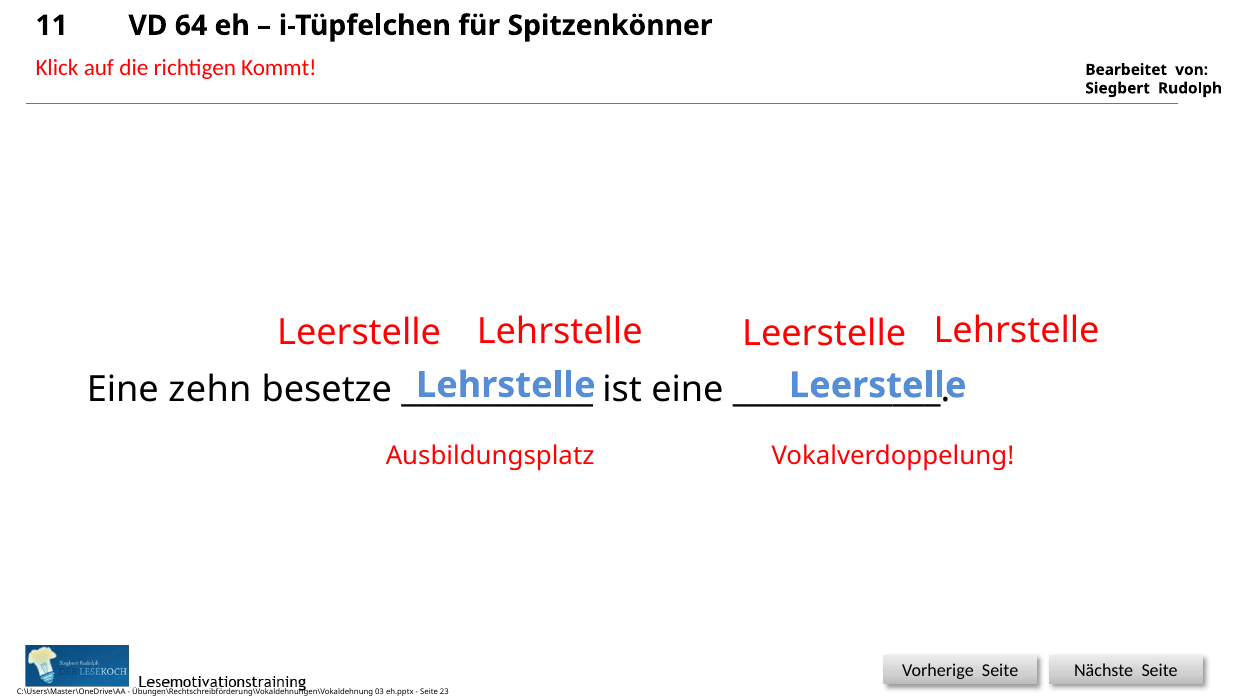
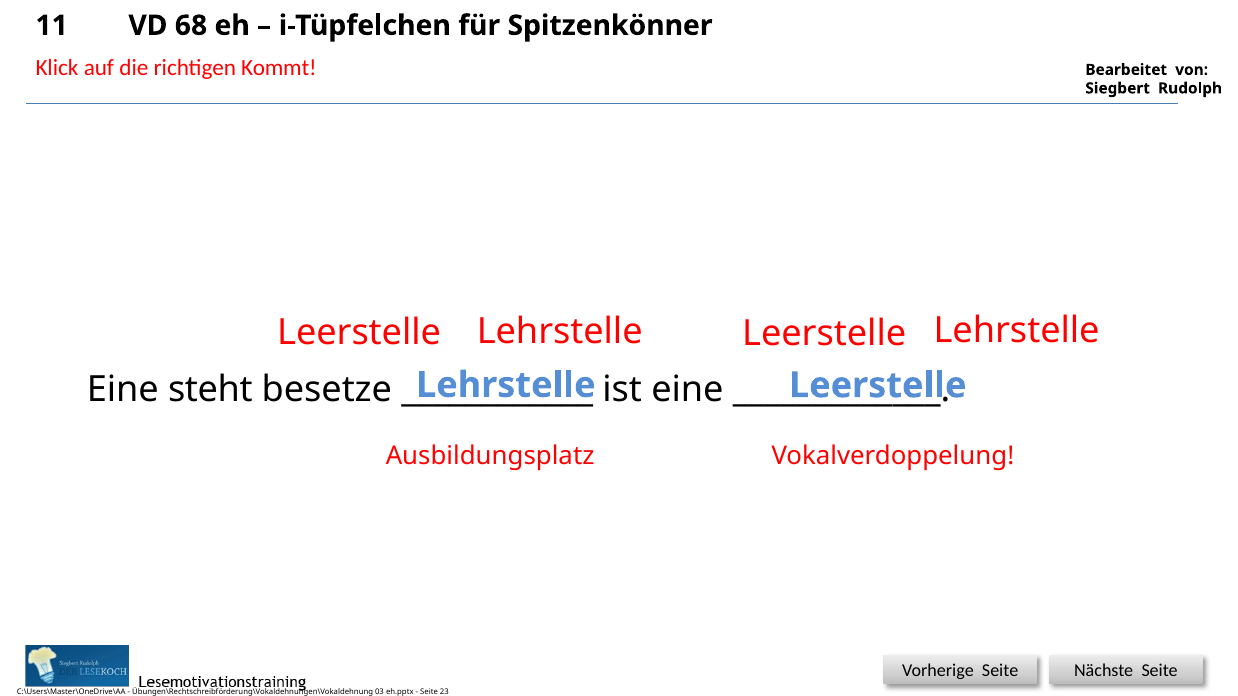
64: 64 -> 68 (191, 26)
zehn: zehn -> steht (210, 390)
